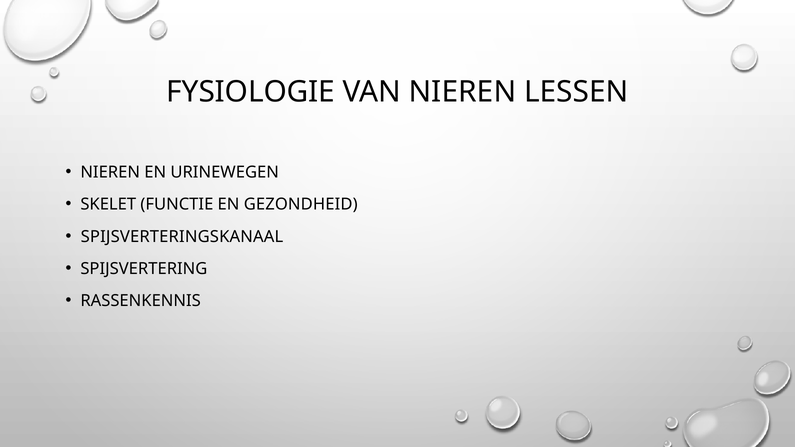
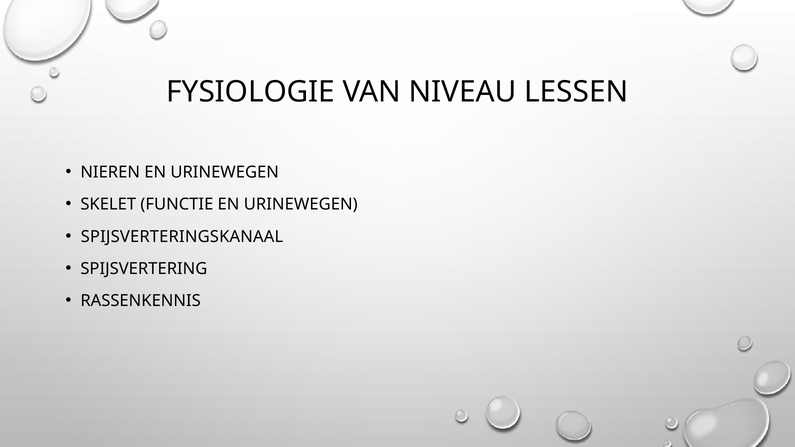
VAN NIEREN: NIEREN -> NIVEAU (463, 92)
FUNCTIE EN GEZONDHEID: GEZONDHEID -> URINEWEGEN (301, 205)
